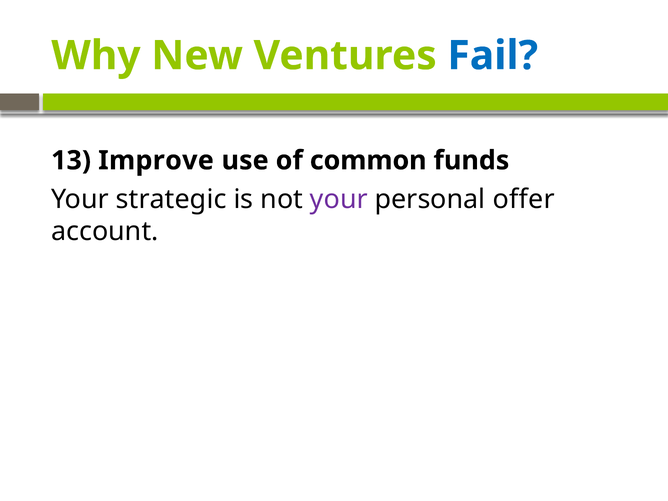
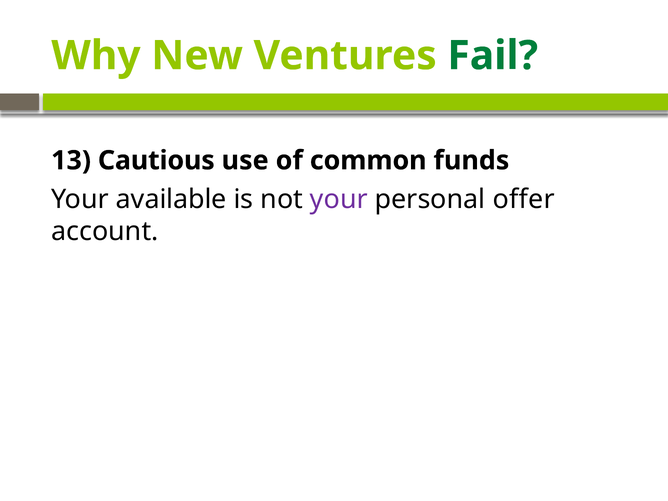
Fail colour: blue -> green (493, 56)
Improve: Improve -> Cautious (156, 160)
strategic: strategic -> available (171, 199)
